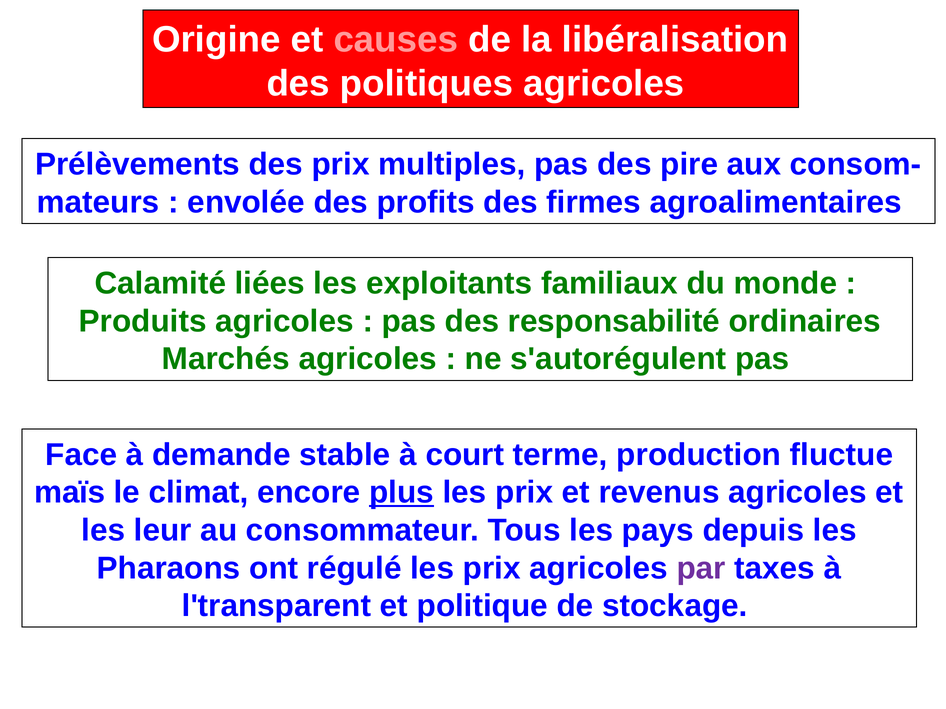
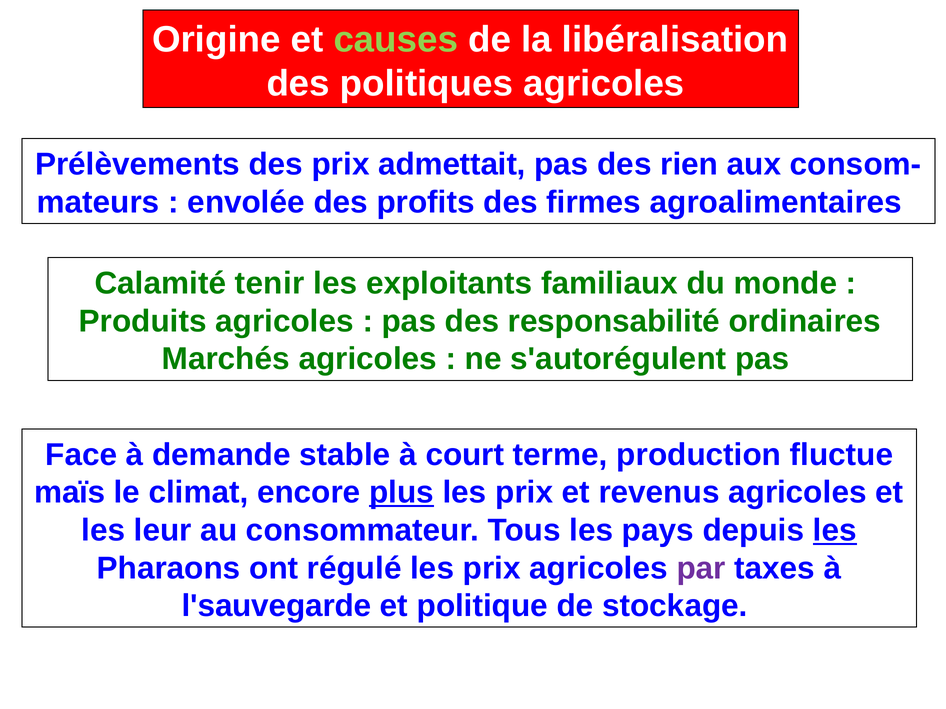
causes colour: pink -> light green (396, 39)
multiples: multiples -> admettait (452, 164)
pire: pire -> rien (689, 164)
liées: liées -> tenir (270, 284)
les underline: none -> present (835, 531)
l'transparent: l'transparent -> l'sauvegarde (277, 606)
